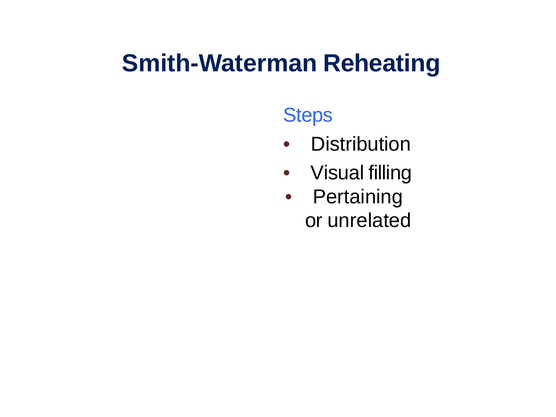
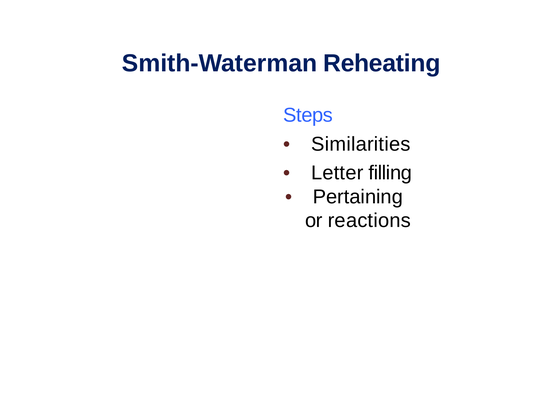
Distribution: Distribution -> Similarities (361, 144)
Visual: Visual -> Letter (337, 173)
unrelated: unrelated -> reactions (369, 220)
